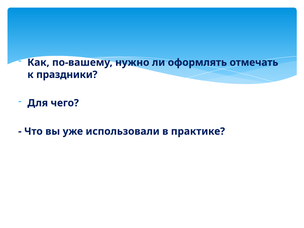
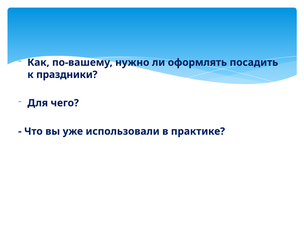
отмечать: отмечать -> посадить (254, 62)
